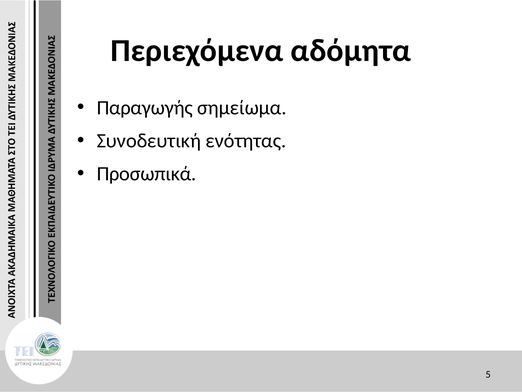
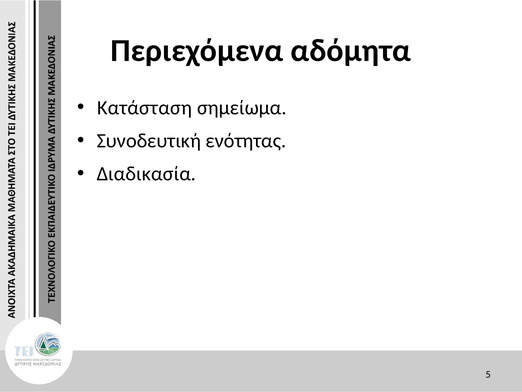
Παραγωγής: Παραγωγής -> Κατάσταση (145, 108)
Προσωπικά: Προσωπικά -> Διαδικασία (146, 174)
